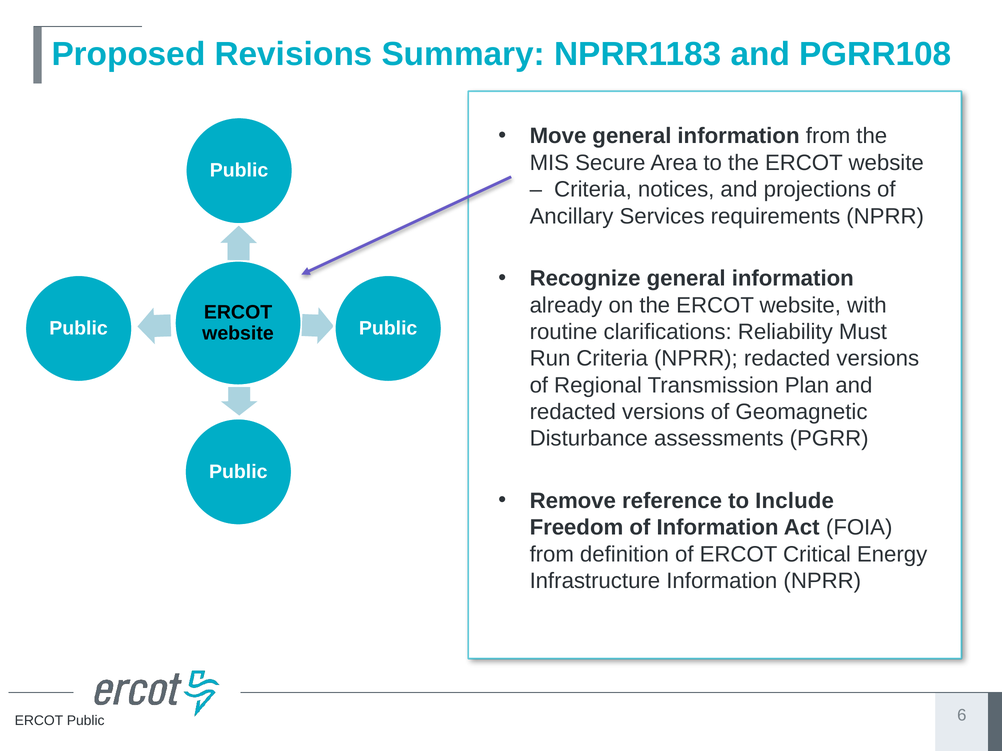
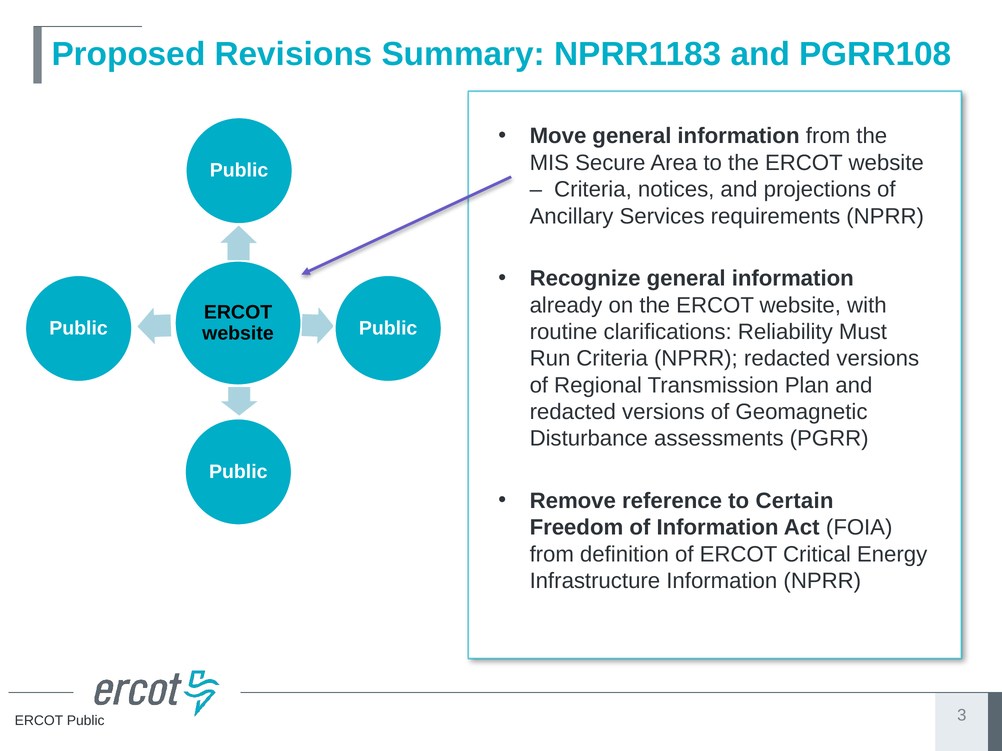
Include: Include -> Certain (795, 501)
6: 6 -> 3 (962, 715)
